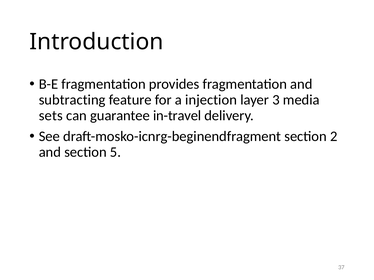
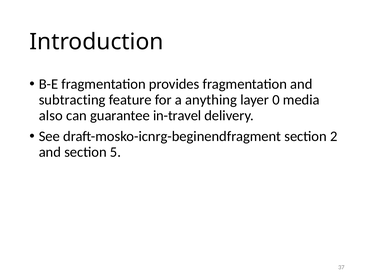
injection: injection -> anything (211, 100)
3: 3 -> 0 (276, 100)
sets: sets -> also (51, 116)
